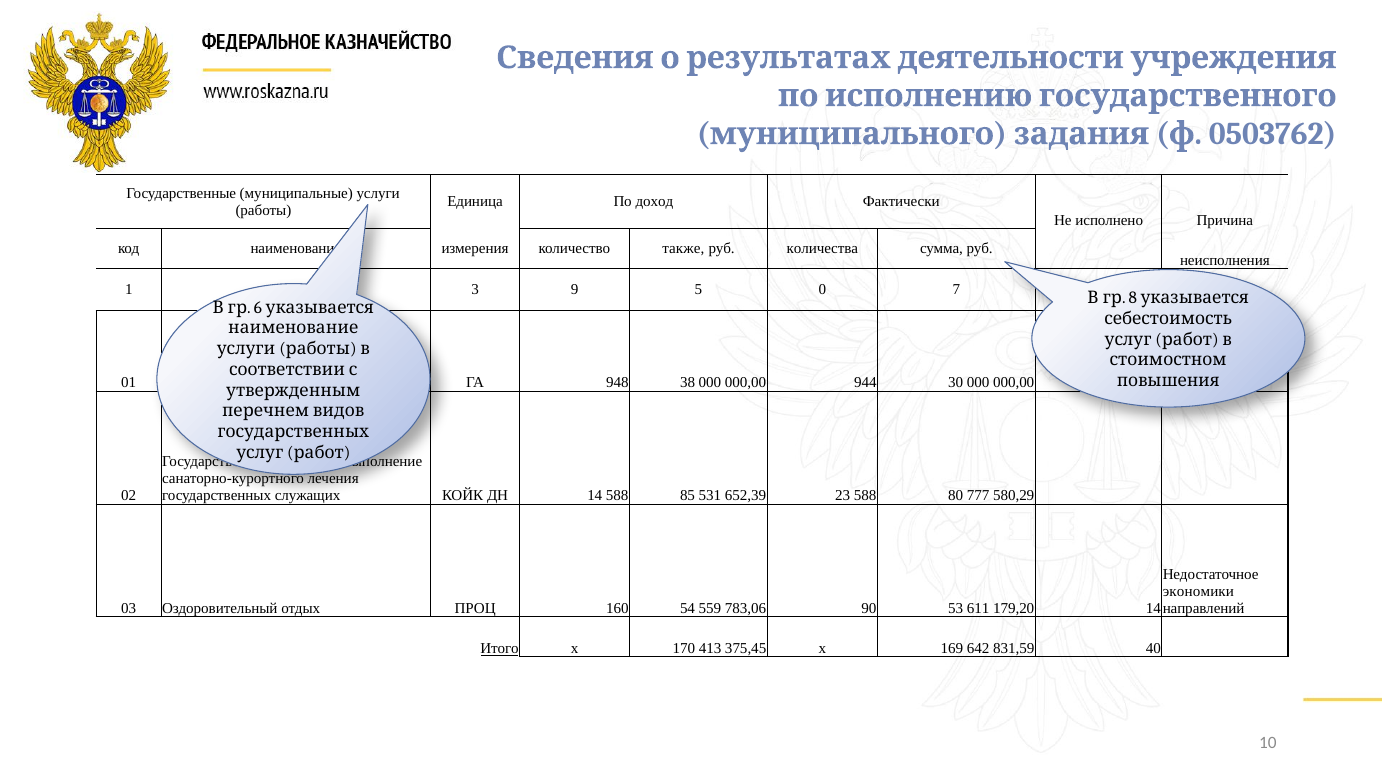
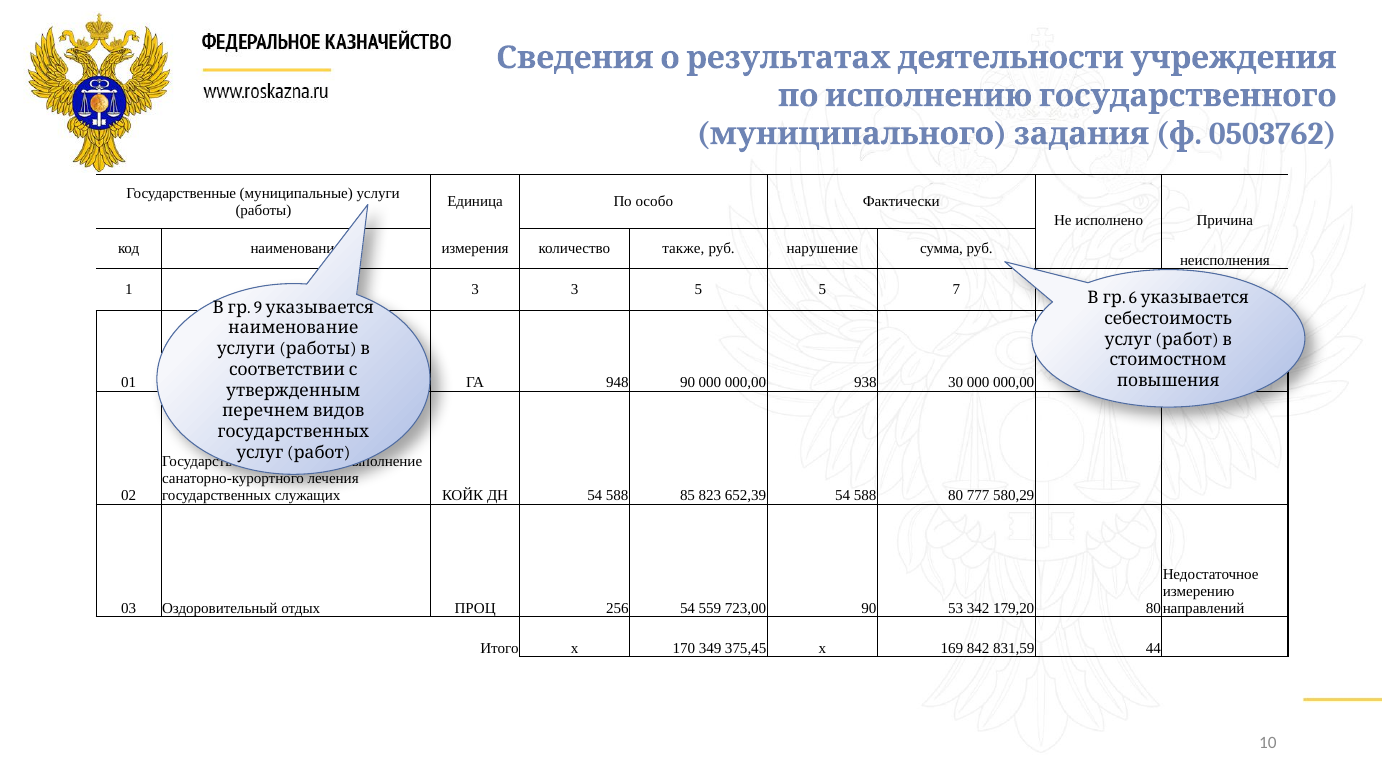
доход: доход -> особо (654, 202)
количества: количества -> нарушение (822, 249)
9: 9 -> 3 (575, 290)
5 0: 0 -> 5 (822, 290)
8: 8 -> 6 (1133, 298)
6: 6 -> 9 (258, 307)
948 38: 38 -> 90 (688, 382)
944: 944 -> 938 (865, 382)
14: 14 -> 54 (595, 495)
531: 531 -> 823 (710, 495)
652,39 23: 23 -> 54 (843, 495)
экономики: экономики -> измерению (1199, 591)
160: 160 -> 256 (617, 608)
783,06: 783,06 -> 723,00 (746, 608)
611: 611 -> 342 (978, 608)
179,20 14: 14 -> 80 (1153, 608)
Итого underline: present -> none (500, 648)
413: 413 -> 349 (710, 648)
642: 642 -> 842 (978, 648)
40: 40 -> 44 (1153, 648)
